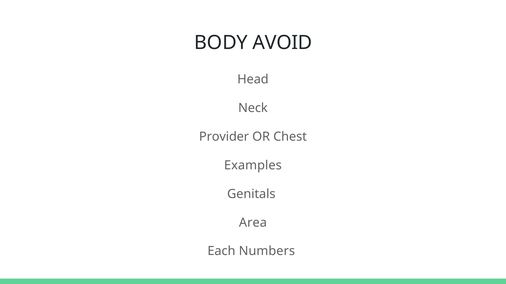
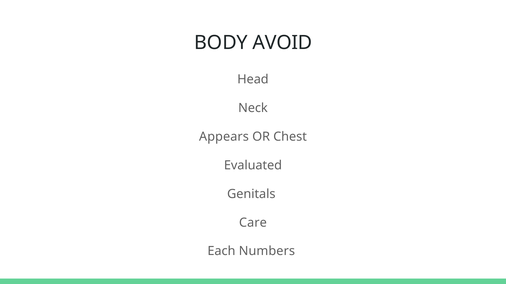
Provider: Provider -> Appears (224, 137)
Examples: Examples -> Evaluated (253, 166)
Area: Area -> Care (253, 223)
